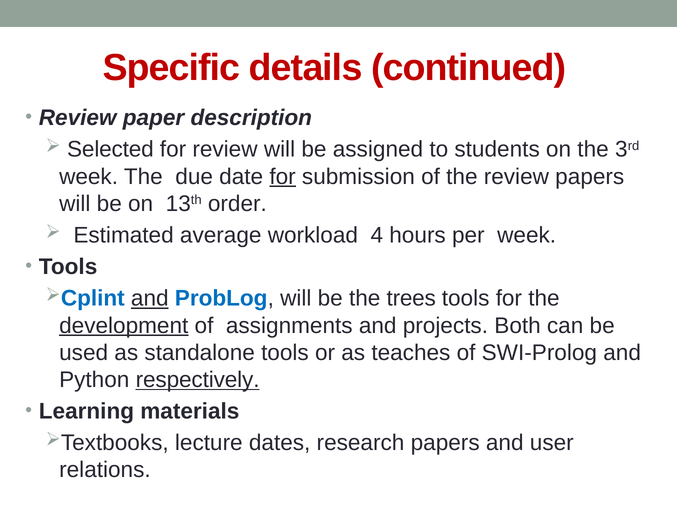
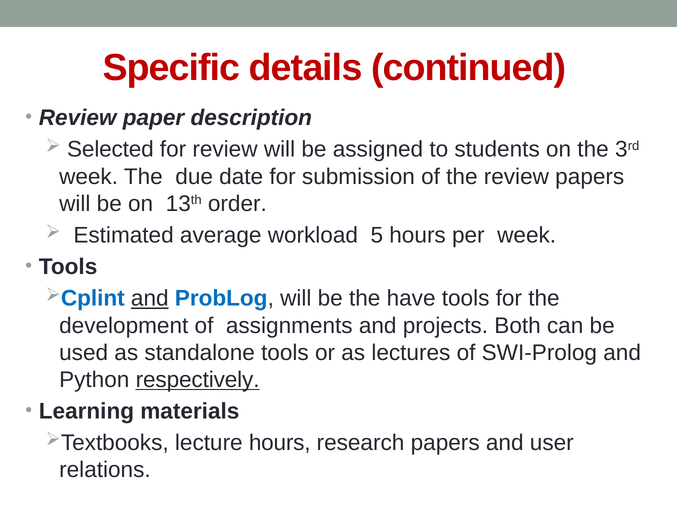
for underline: present -> none (283, 176)
4: 4 -> 5 (377, 235)
trees: trees -> have (411, 298)
development underline: present -> none (124, 325)
teaches: teaches -> lectures (411, 352)
lecture dates: dates -> hours (280, 443)
